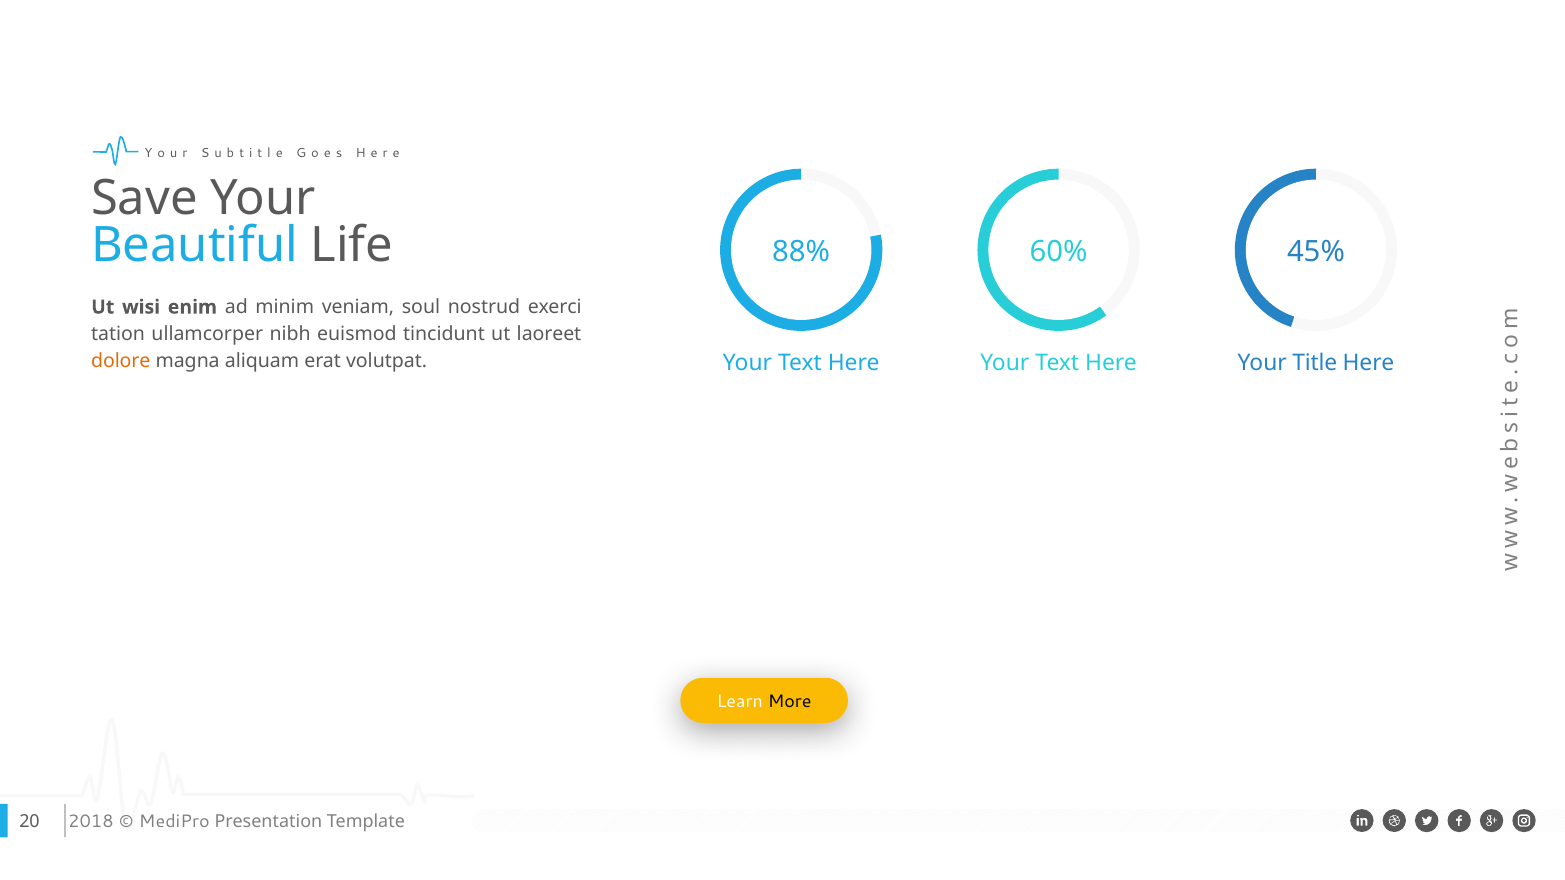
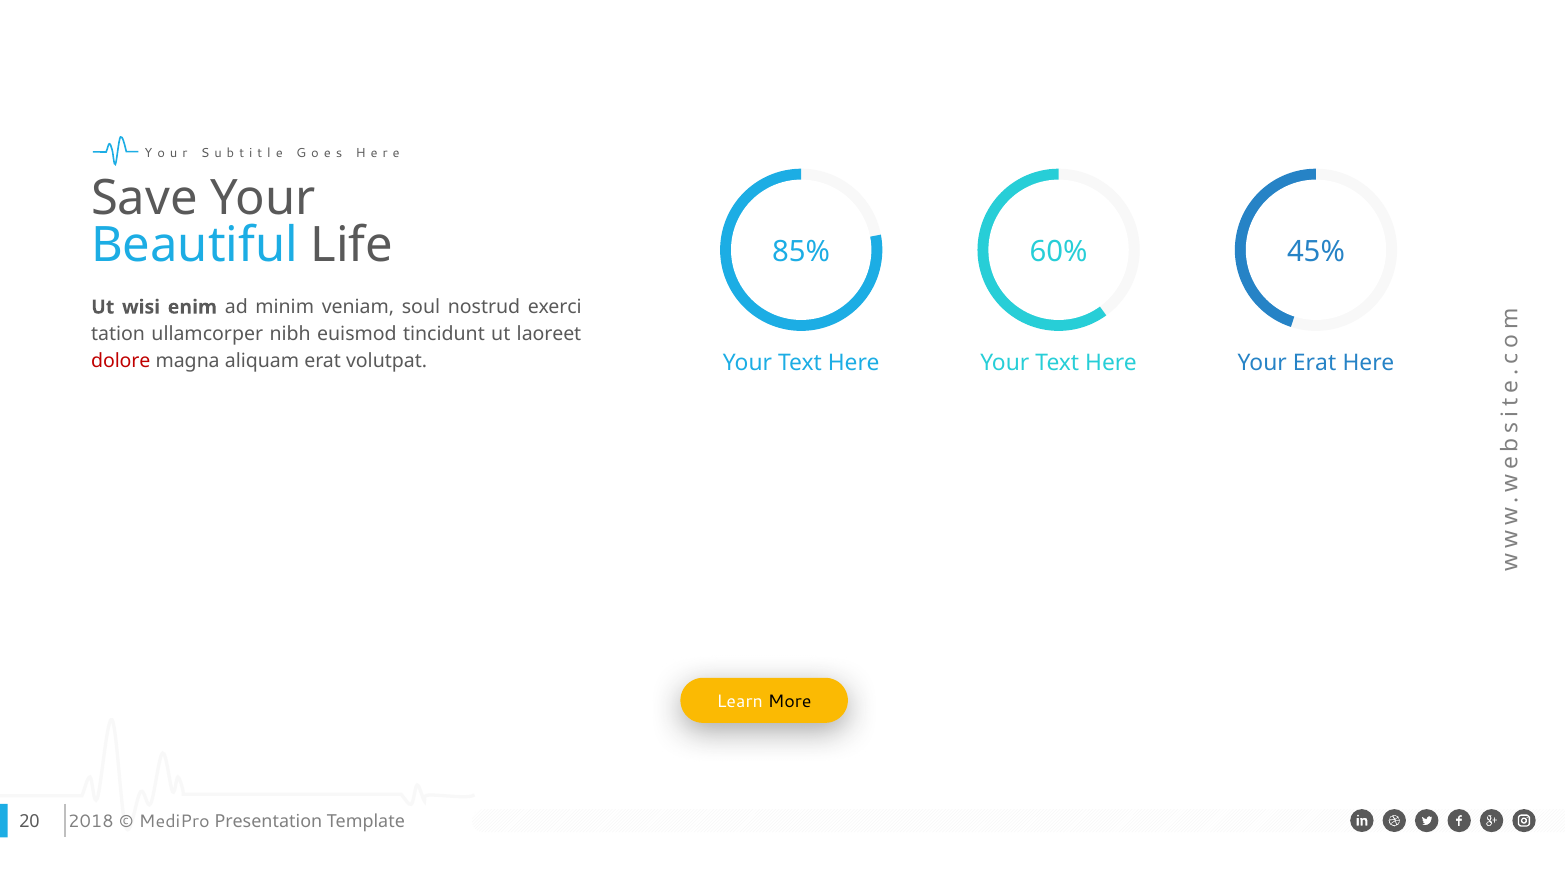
88%: 88% -> 85% (801, 252)
dolore colour: orange -> red (121, 361)
Your Title: Title -> Erat (1315, 363)
